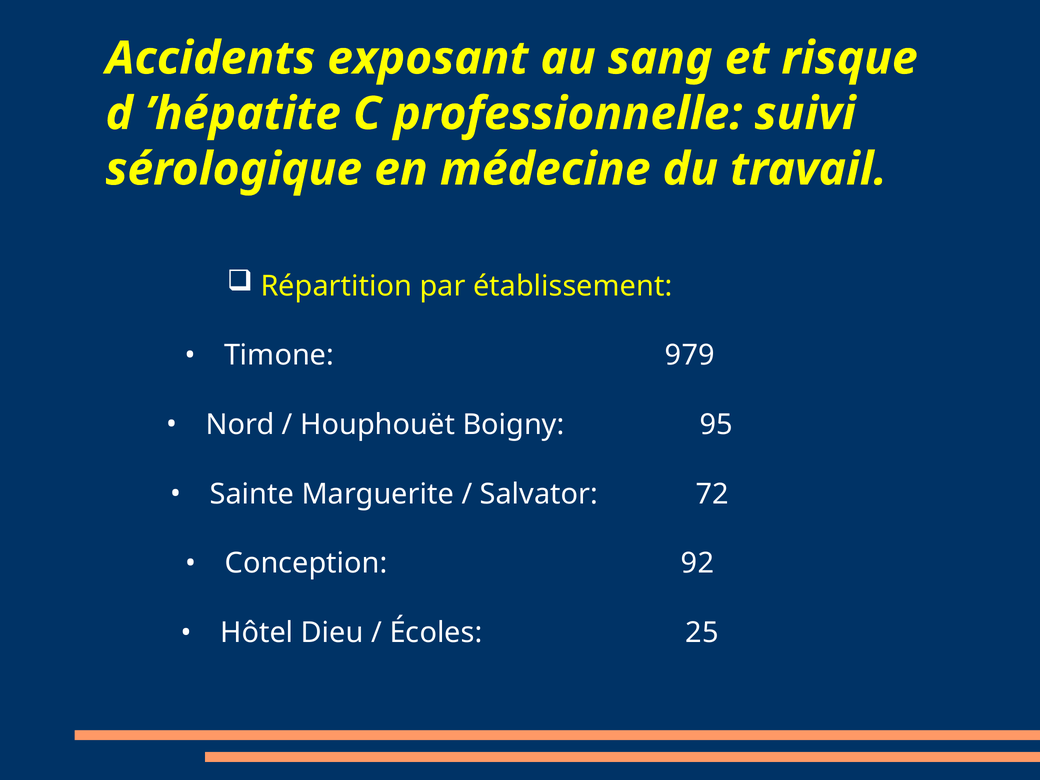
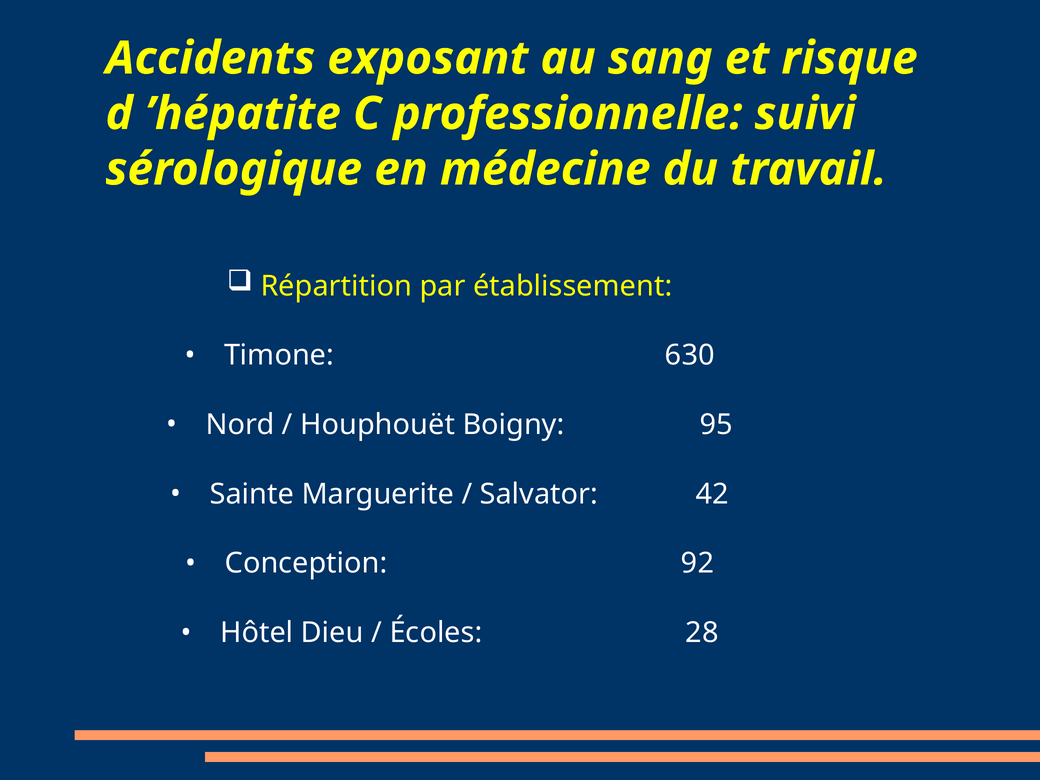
979: 979 -> 630 (690, 355)
72: 72 -> 42 (712, 494)
25: 25 -> 28 (702, 633)
